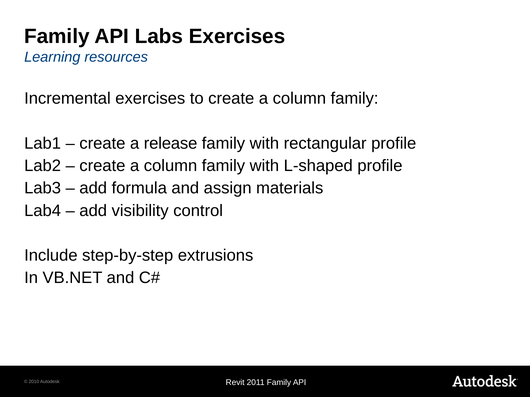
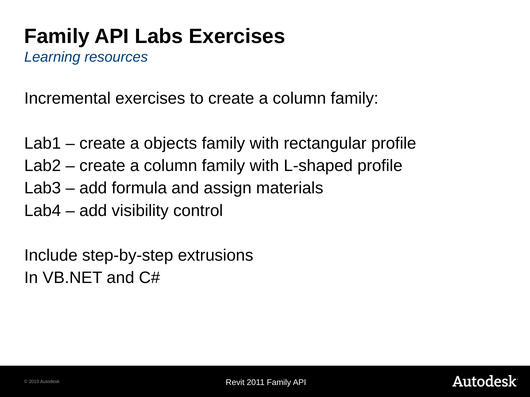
release: release -> objects (170, 143)
